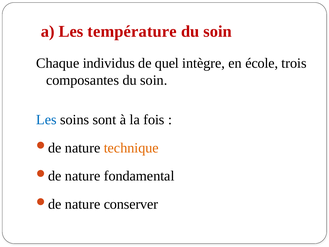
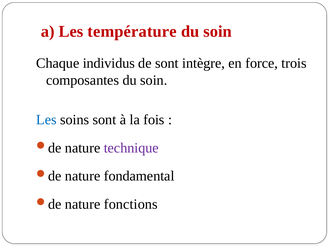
de quel: quel -> sont (167, 63)
école: école -> force (262, 63)
technique colour: orange -> purple (131, 148)
conserver: conserver -> fonctions (131, 204)
